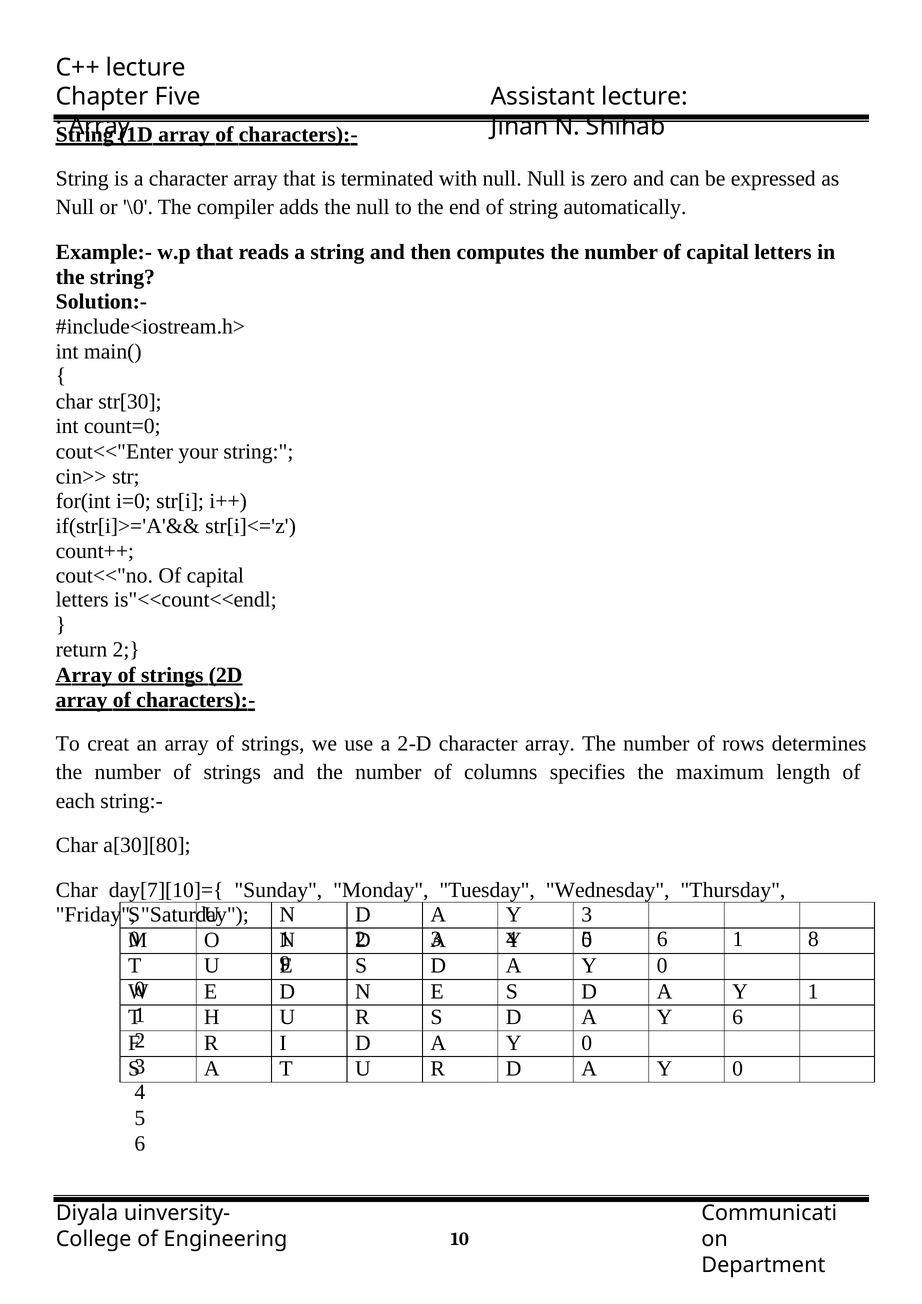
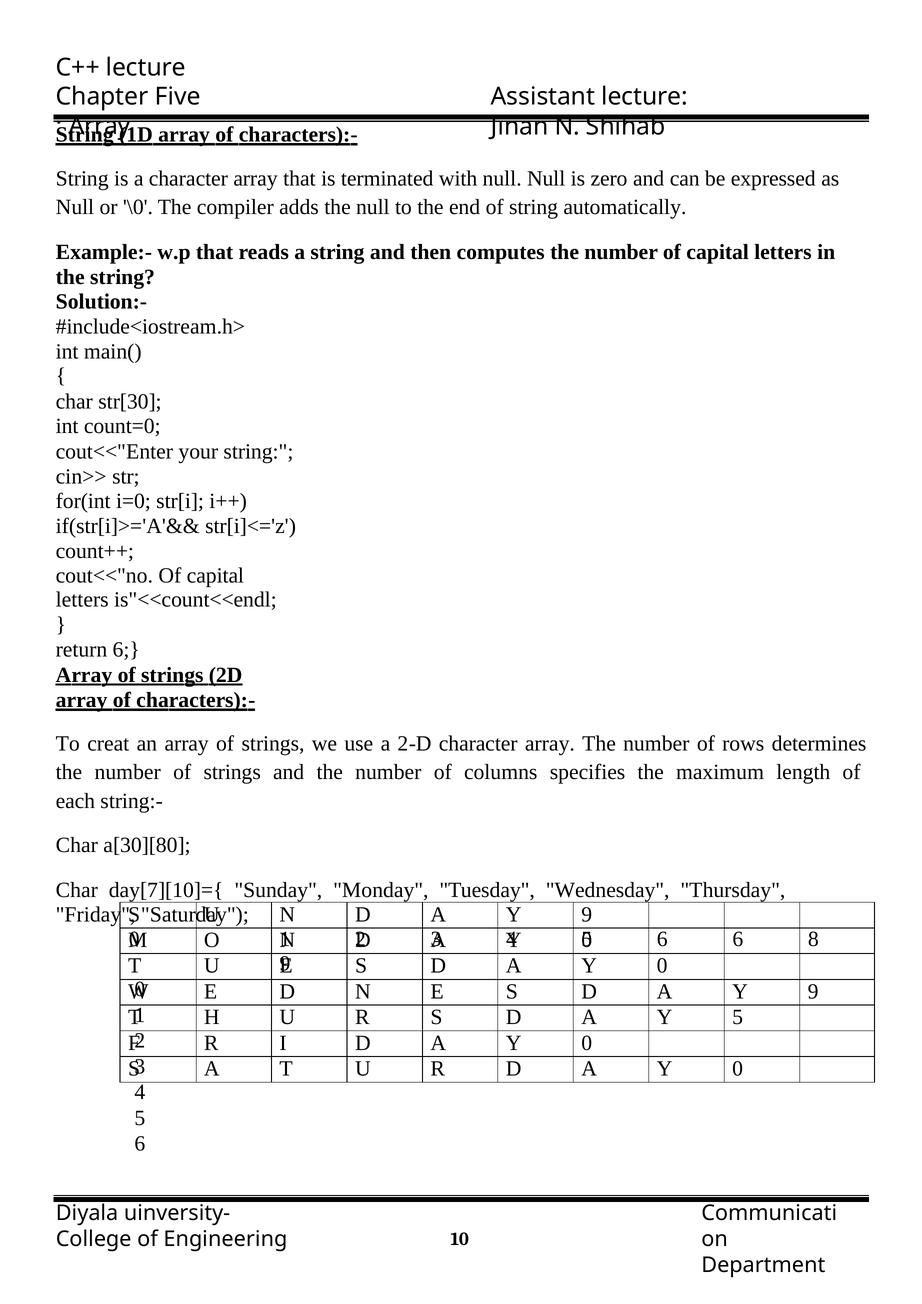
return 2: 2 -> 6 (126, 650)
3: 3 -> 9 (587, 915)
6 1: 1 -> 6 (738, 940)
1: 1 -> 9 (813, 992)
Y 6: 6 -> 5 (738, 1018)
